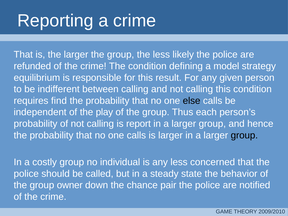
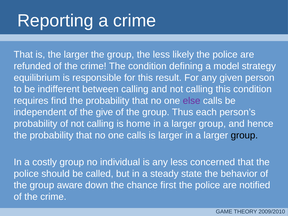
else colour: black -> purple (192, 101)
play: play -> give (104, 112)
report: report -> home (138, 124)
owner: owner -> aware (70, 185)
pair: pair -> first (168, 185)
